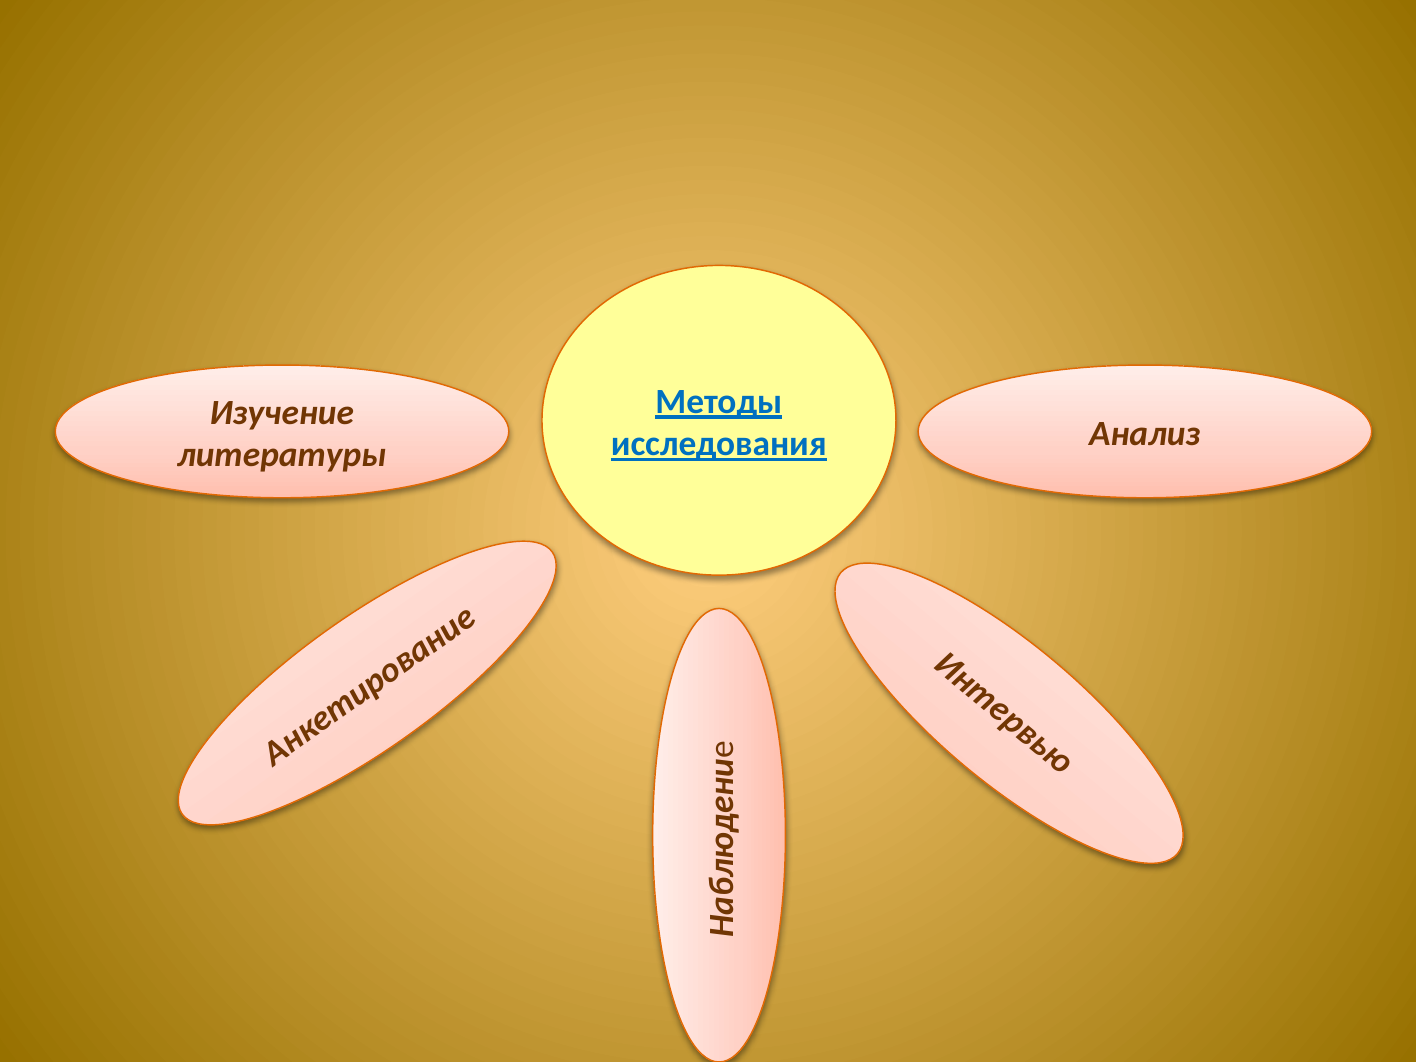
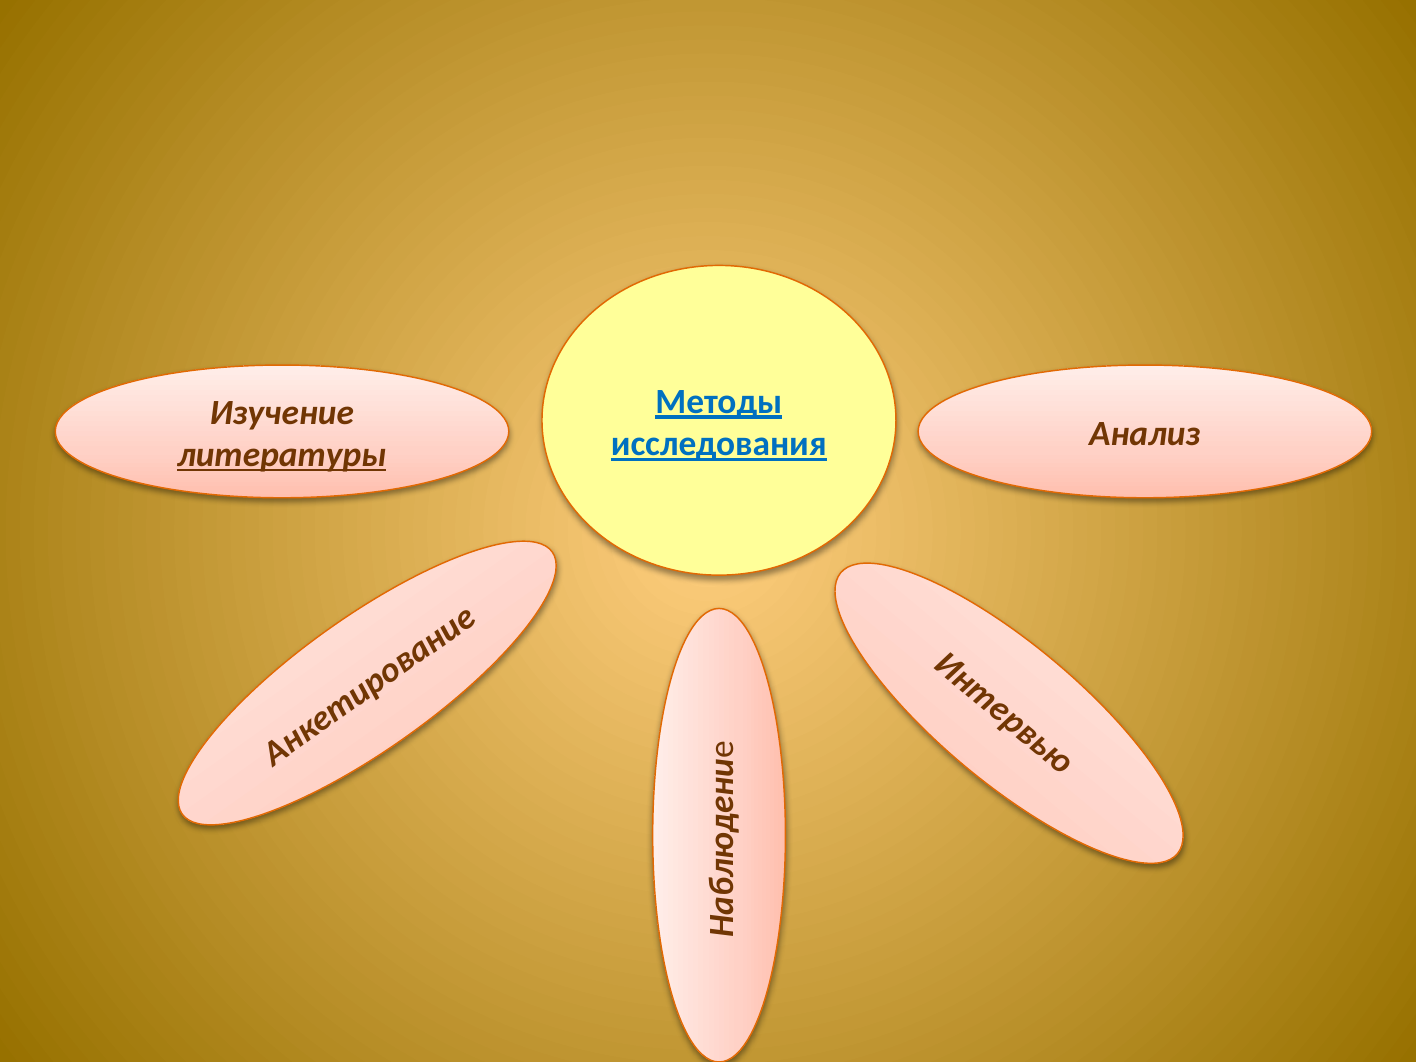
литературы underline: none -> present (282, 455)
